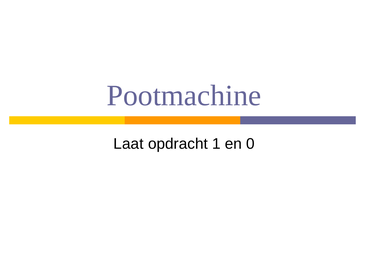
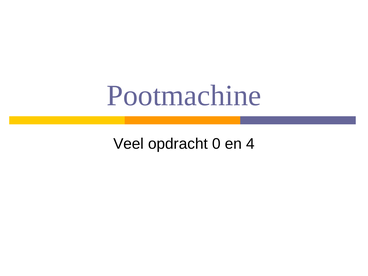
Laat: Laat -> Veel (129, 144)
1: 1 -> 0 (216, 144)
0: 0 -> 4 (250, 144)
